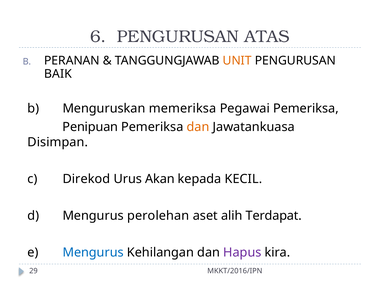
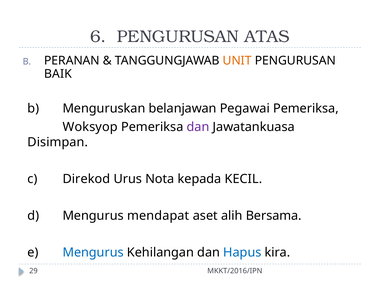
memeriksa: memeriksa -> belanjawan (183, 109)
Penipuan: Penipuan -> Woksyop (90, 127)
dan colour: orange -> purple (198, 127)
Akan: Akan -> Nota (160, 179)
perolehan: perolehan -> mendapat (158, 216)
Terdapat: Terdapat -> Bersama (274, 216)
Hapus colour: purple -> blue (242, 252)
